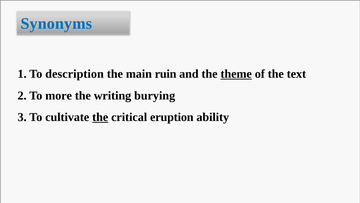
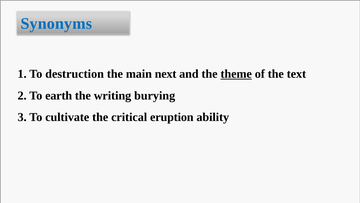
description: description -> destruction (75, 74)
ruin: ruin -> next (166, 74)
more: more -> earth (59, 95)
the underline: present -> none (100, 117)
